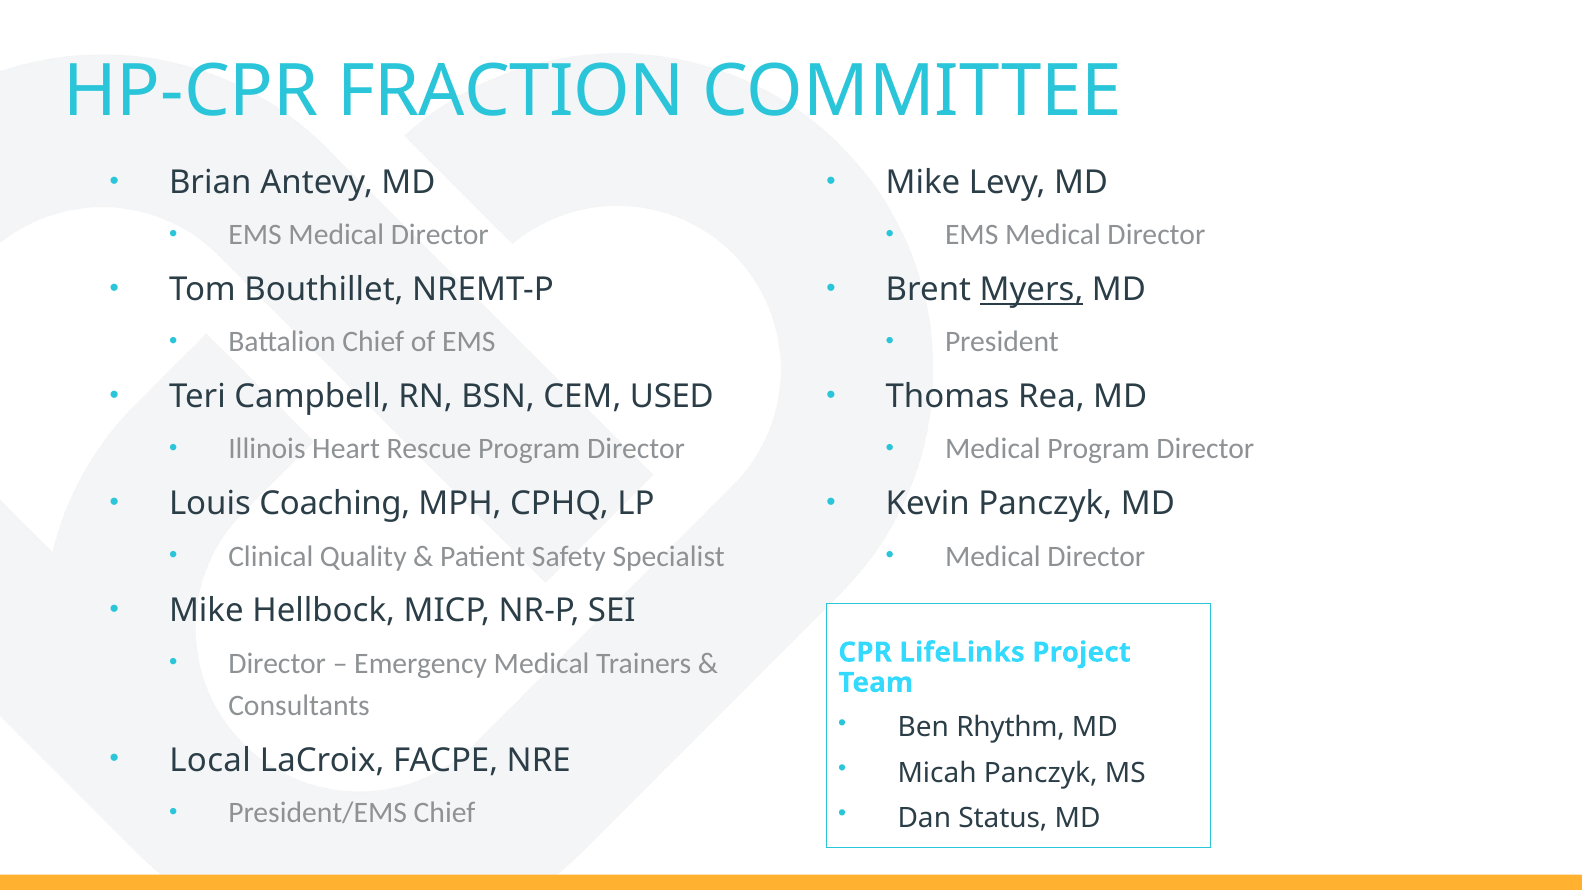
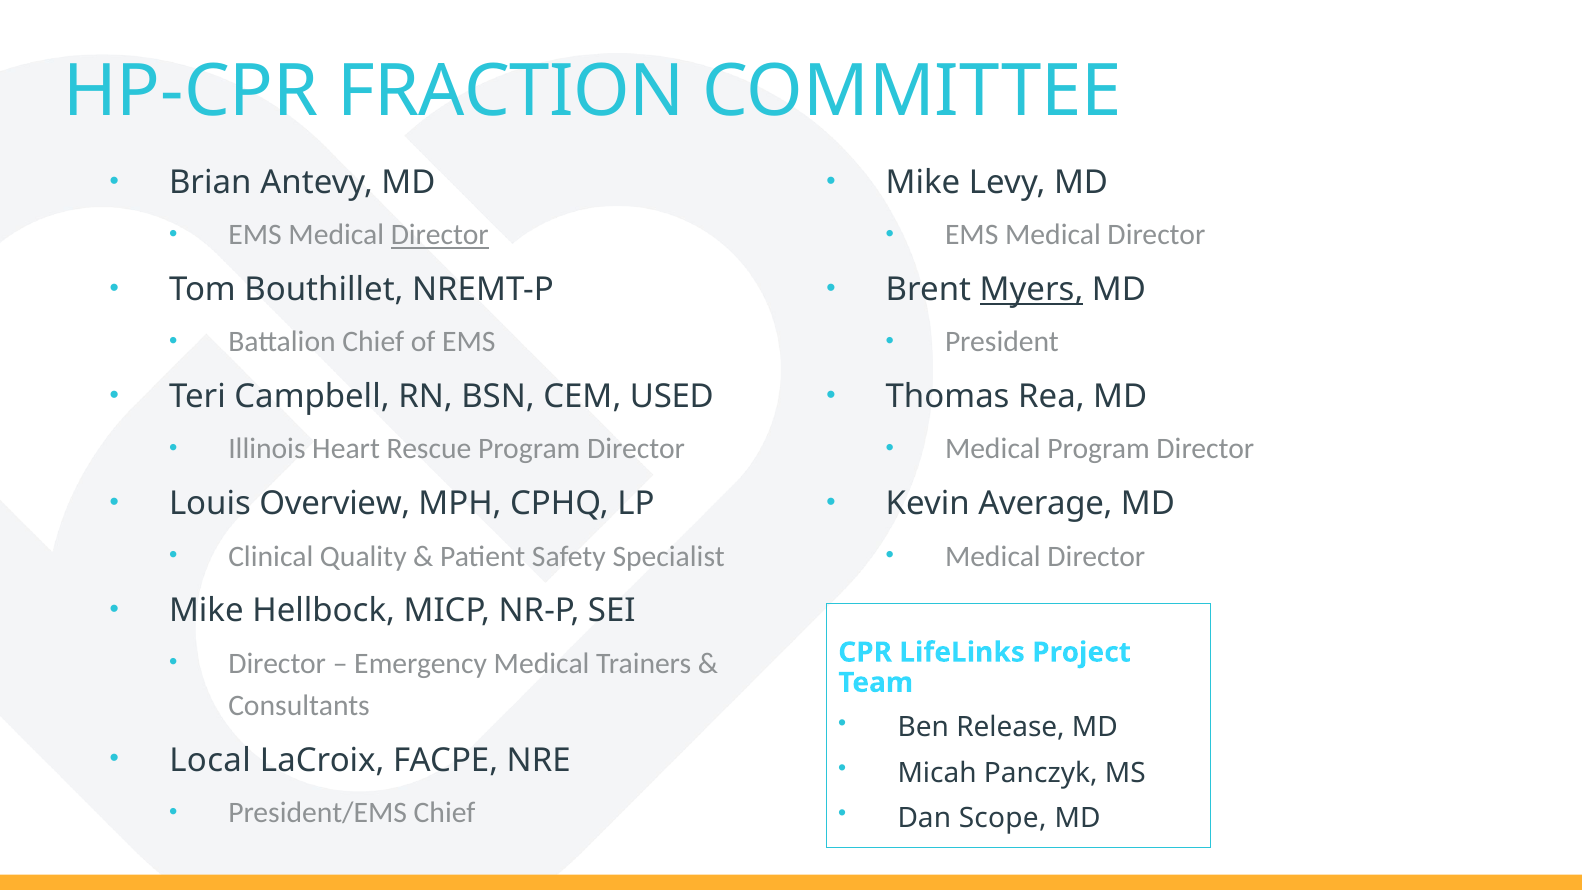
Director underline: none -> present (440, 235)
Coaching: Coaching -> Overview (335, 503)
Kevin Panczyk: Panczyk -> Average (1045, 503)
Rhythm: Rhythm -> Release (1010, 728)
Status: Status -> Scope (1003, 818)
